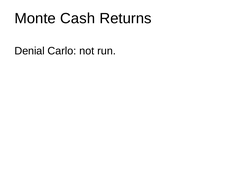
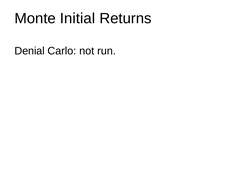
Cash: Cash -> Initial (78, 18)
